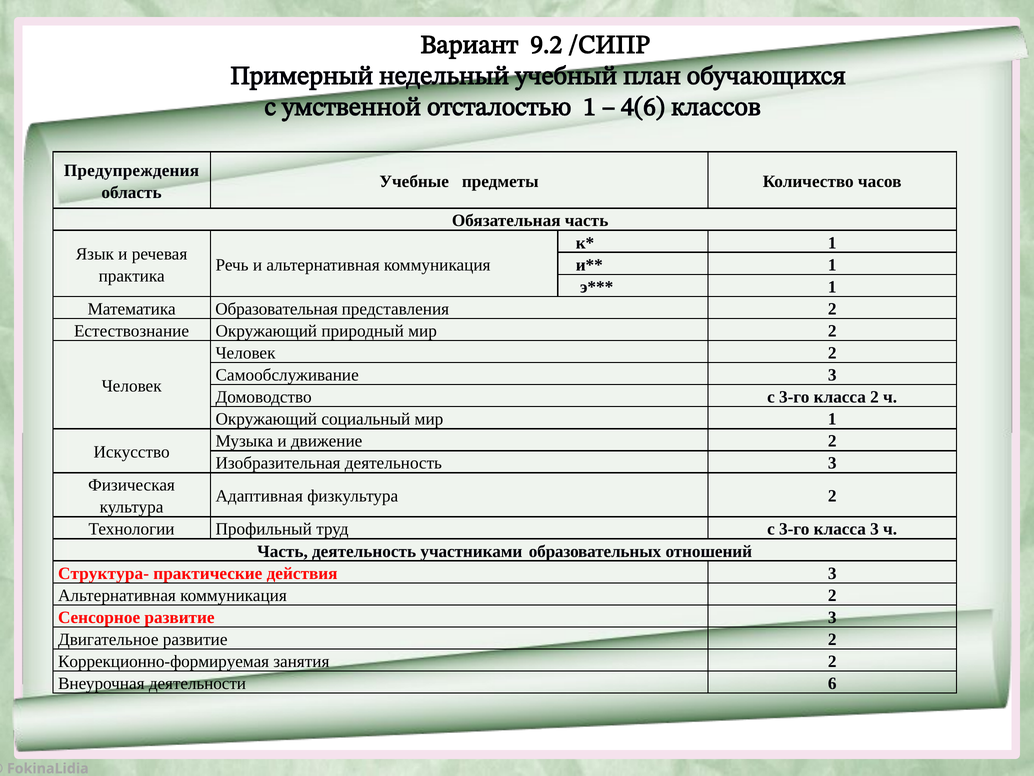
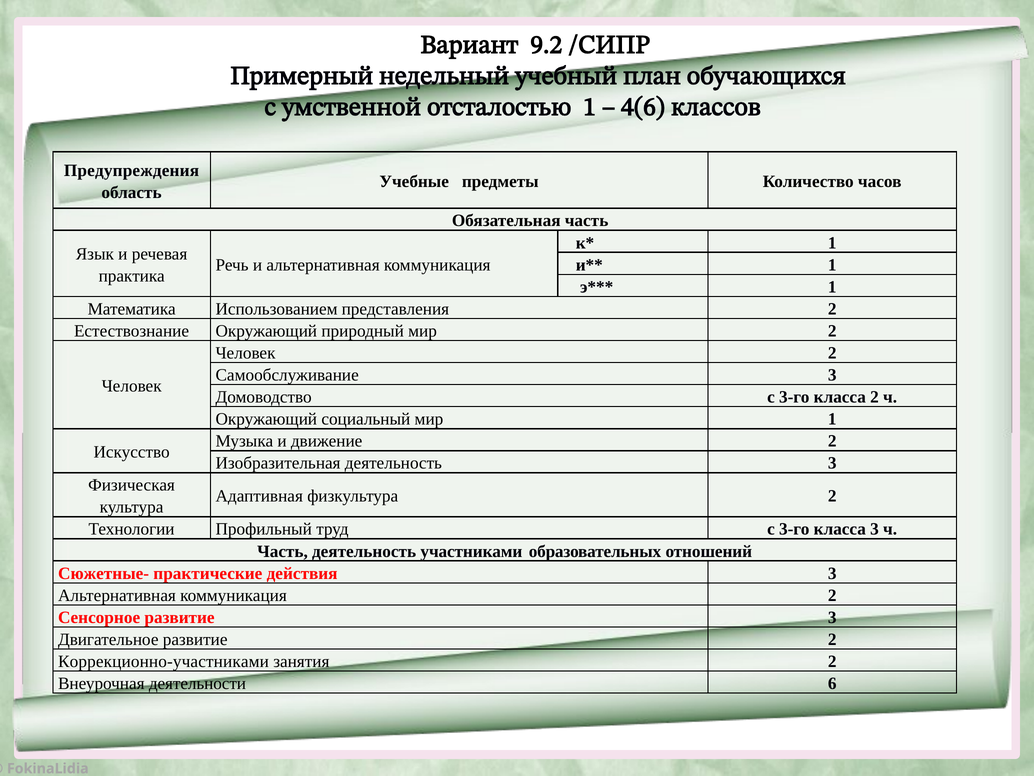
Образовательная: Образовательная -> Использованием (277, 309)
Структура-: Структура- -> Сюжетные- (104, 573)
Коррекционно-формируемая: Коррекционно-формируемая -> Коррекционно-участниками (163, 661)
